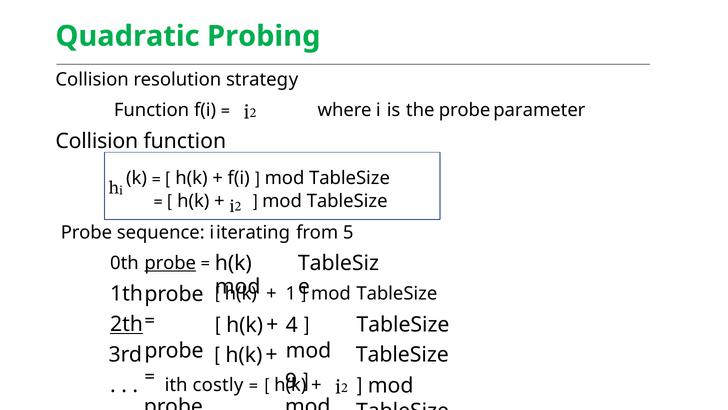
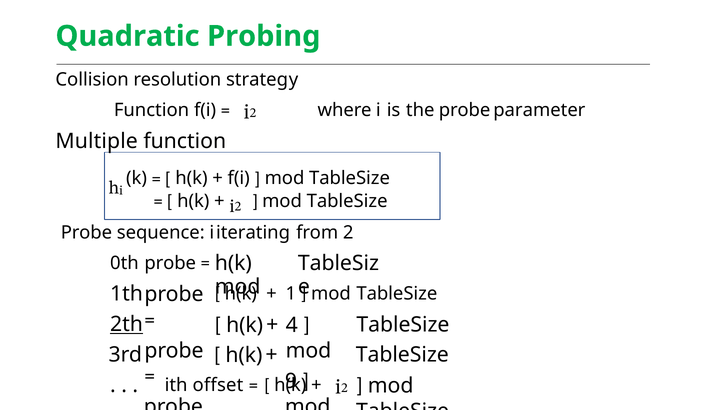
Collision: Collision -> Multiple (97, 141)
from 5: 5 -> 2 (348, 232)
probe underline: present -> none (170, 263)
costly: costly -> offset (218, 385)
